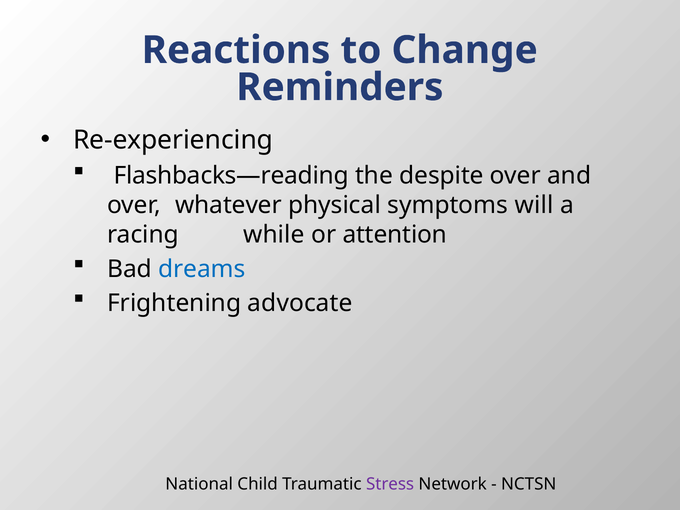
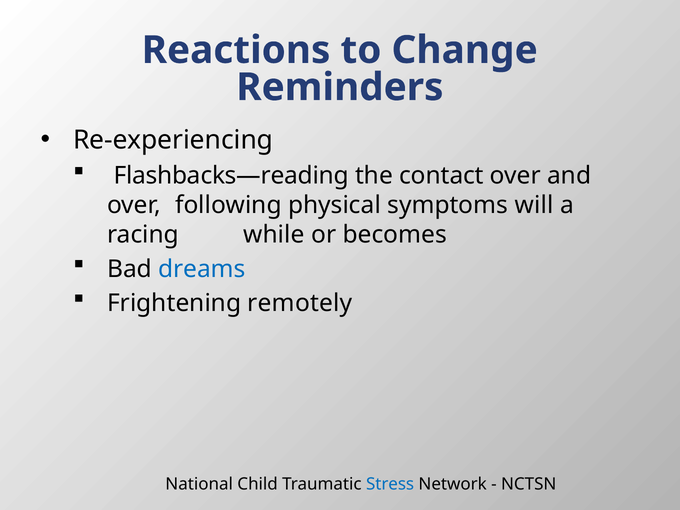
despite: despite -> contact (442, 175)
whatever: whatever -> following (228, 205)
attention: attention -> becomes (395, 234)
advocate: advocate -> remotely (300, 303)
Stress colour: purple -> blue (390, 484)
